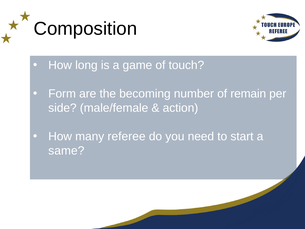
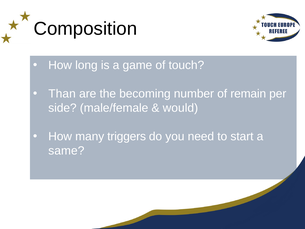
Form: Form -> Than (62, 94)
action: action -> would (180, 108)
referee: referee -> triggers (127, 136)
